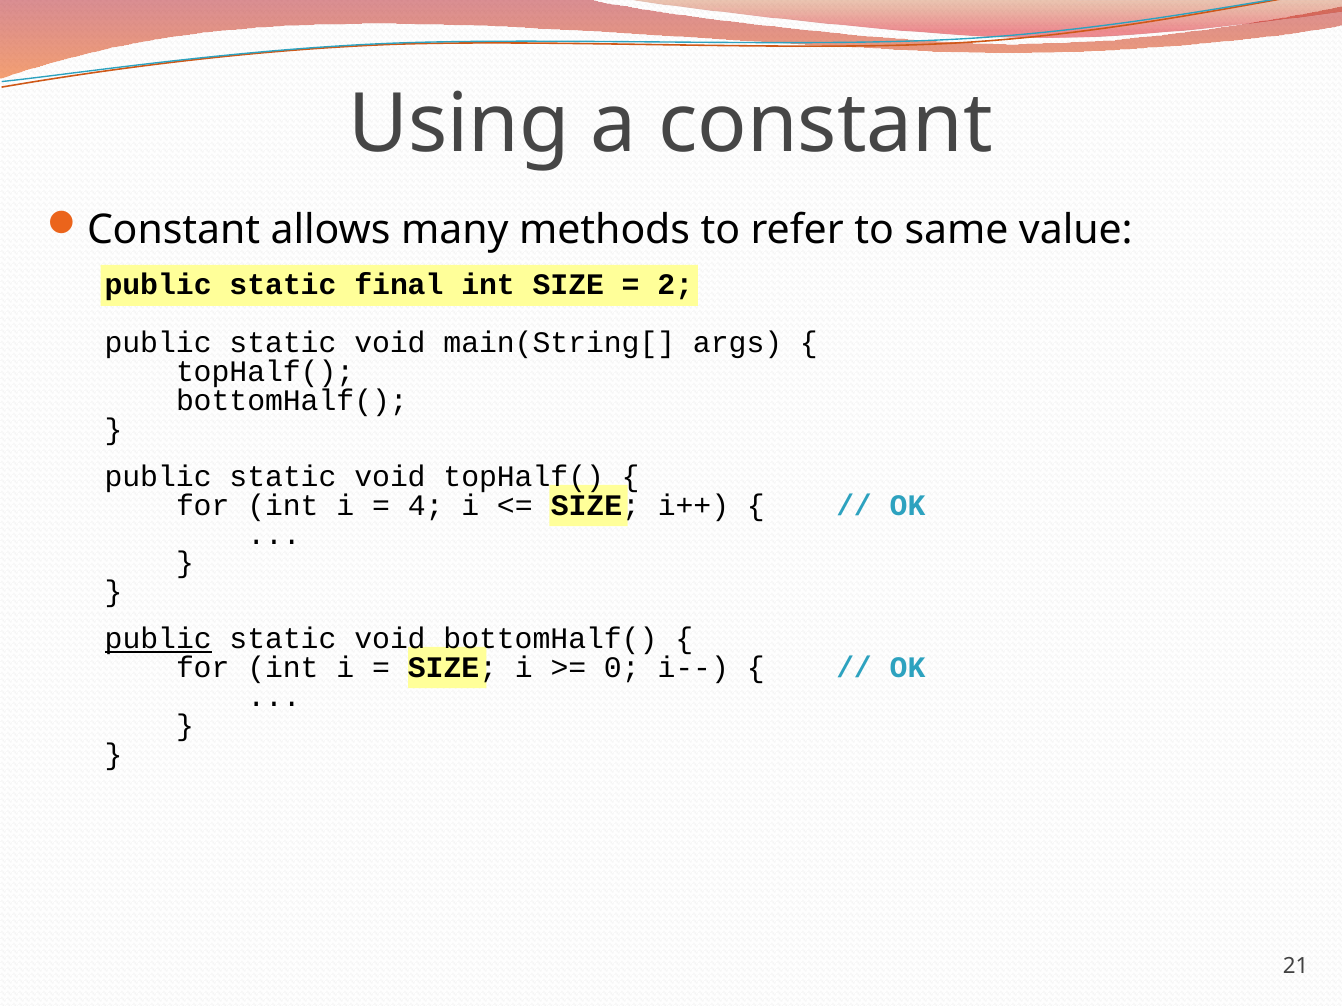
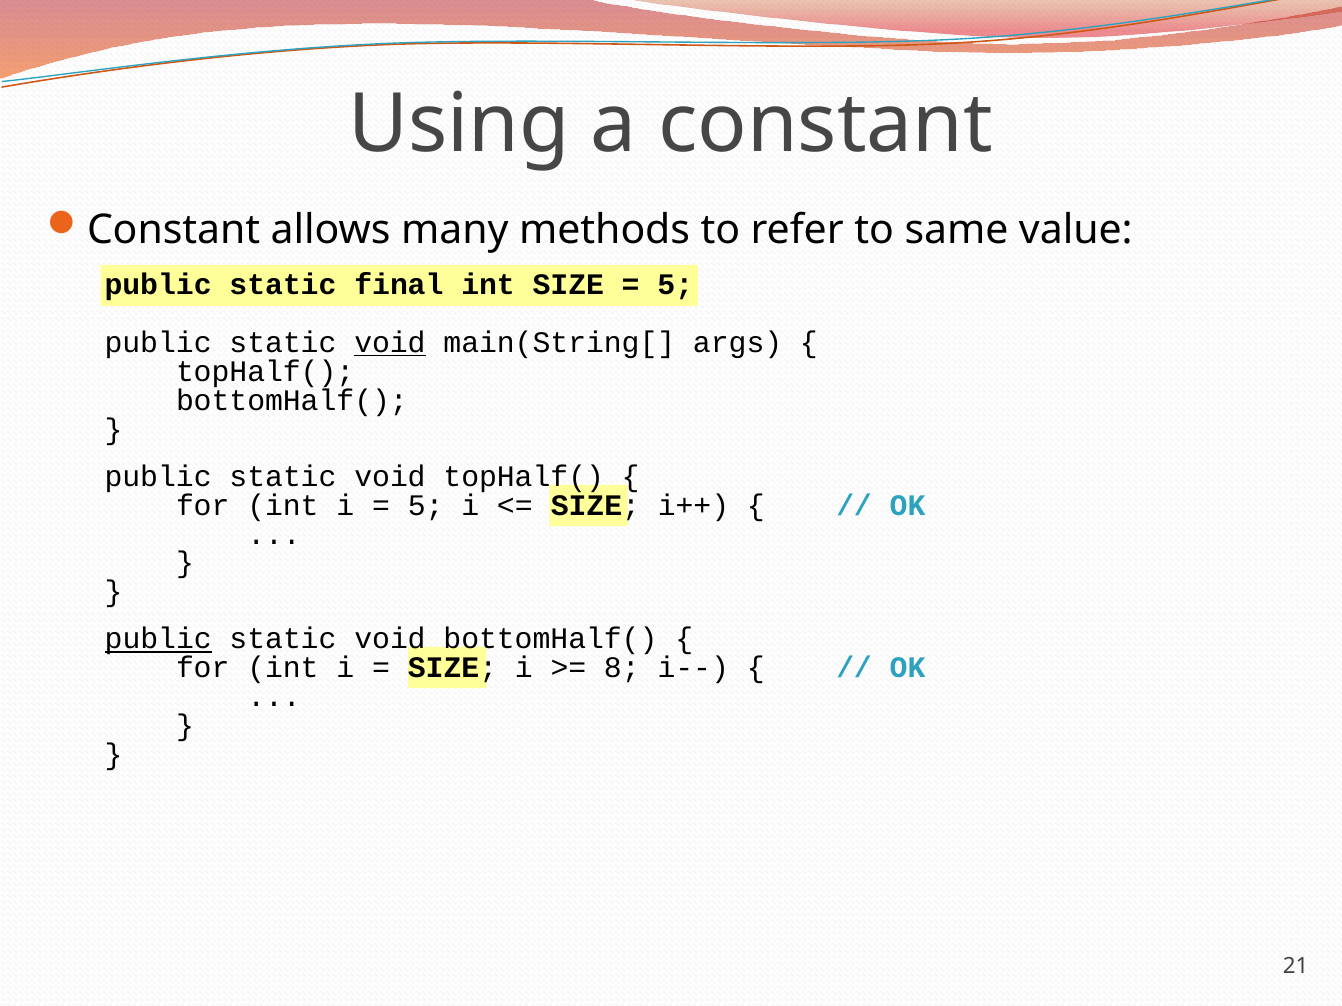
2: 2 -> 5 (675, 285)
void underline: none -> present (390, 343)
4: 4 -> 5 (426, 506)
0: 0 -> 8 (622, 668)
